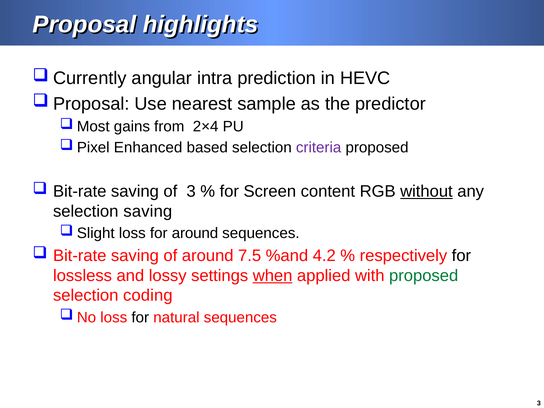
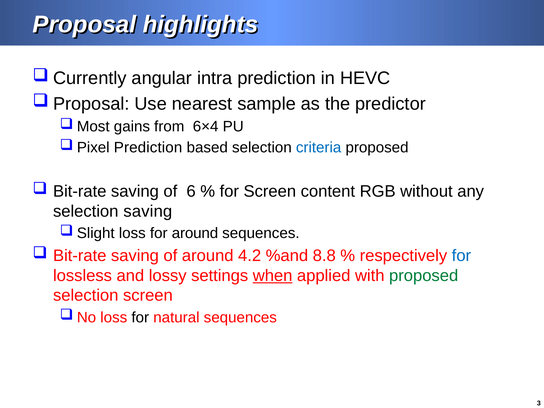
2×4: 2×4 -> 6×4 (206, 126)
Enhanced: Enhanced -> Prediction (148, 148)
criteria colour: purple -> blue (319, 148)
of 3: 3 -> 6 (191, 191)
without underline: present -> none (426, 191)
7.5: 7.5 -> 4.2 (250, 256)
4.2: 4.2 -> 8.8 (324, 256)
for colour: black -> blue (461, 256)
selection coding: coding -> screen (148, 295)
